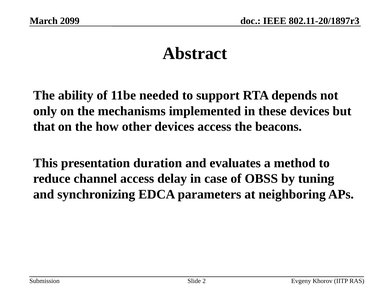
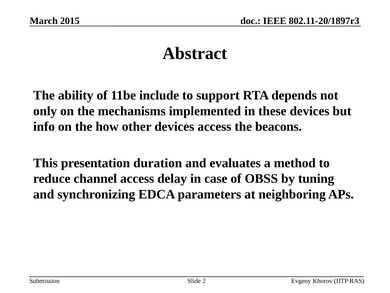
2099: 2099 -> 2015 (70, 21)
needed: needed -> include (159, 95)
that: that -> info (44, 126)
